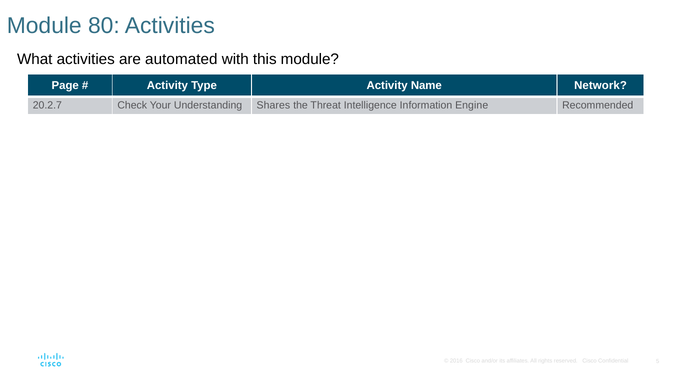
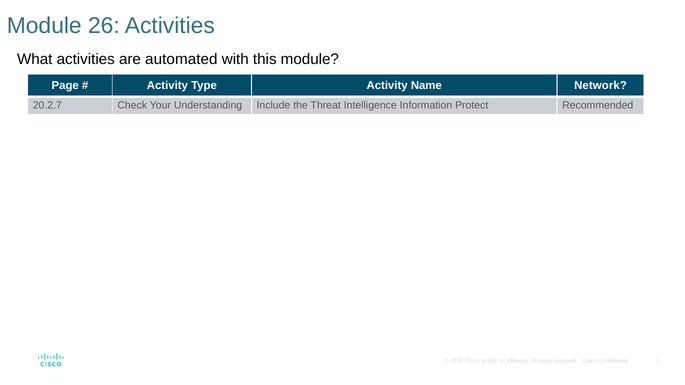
80: 80 -> 26 (104, 26)
Shares: Shares -> Include (273, 106)
Engine: Engine -> Protect (472, 106)
